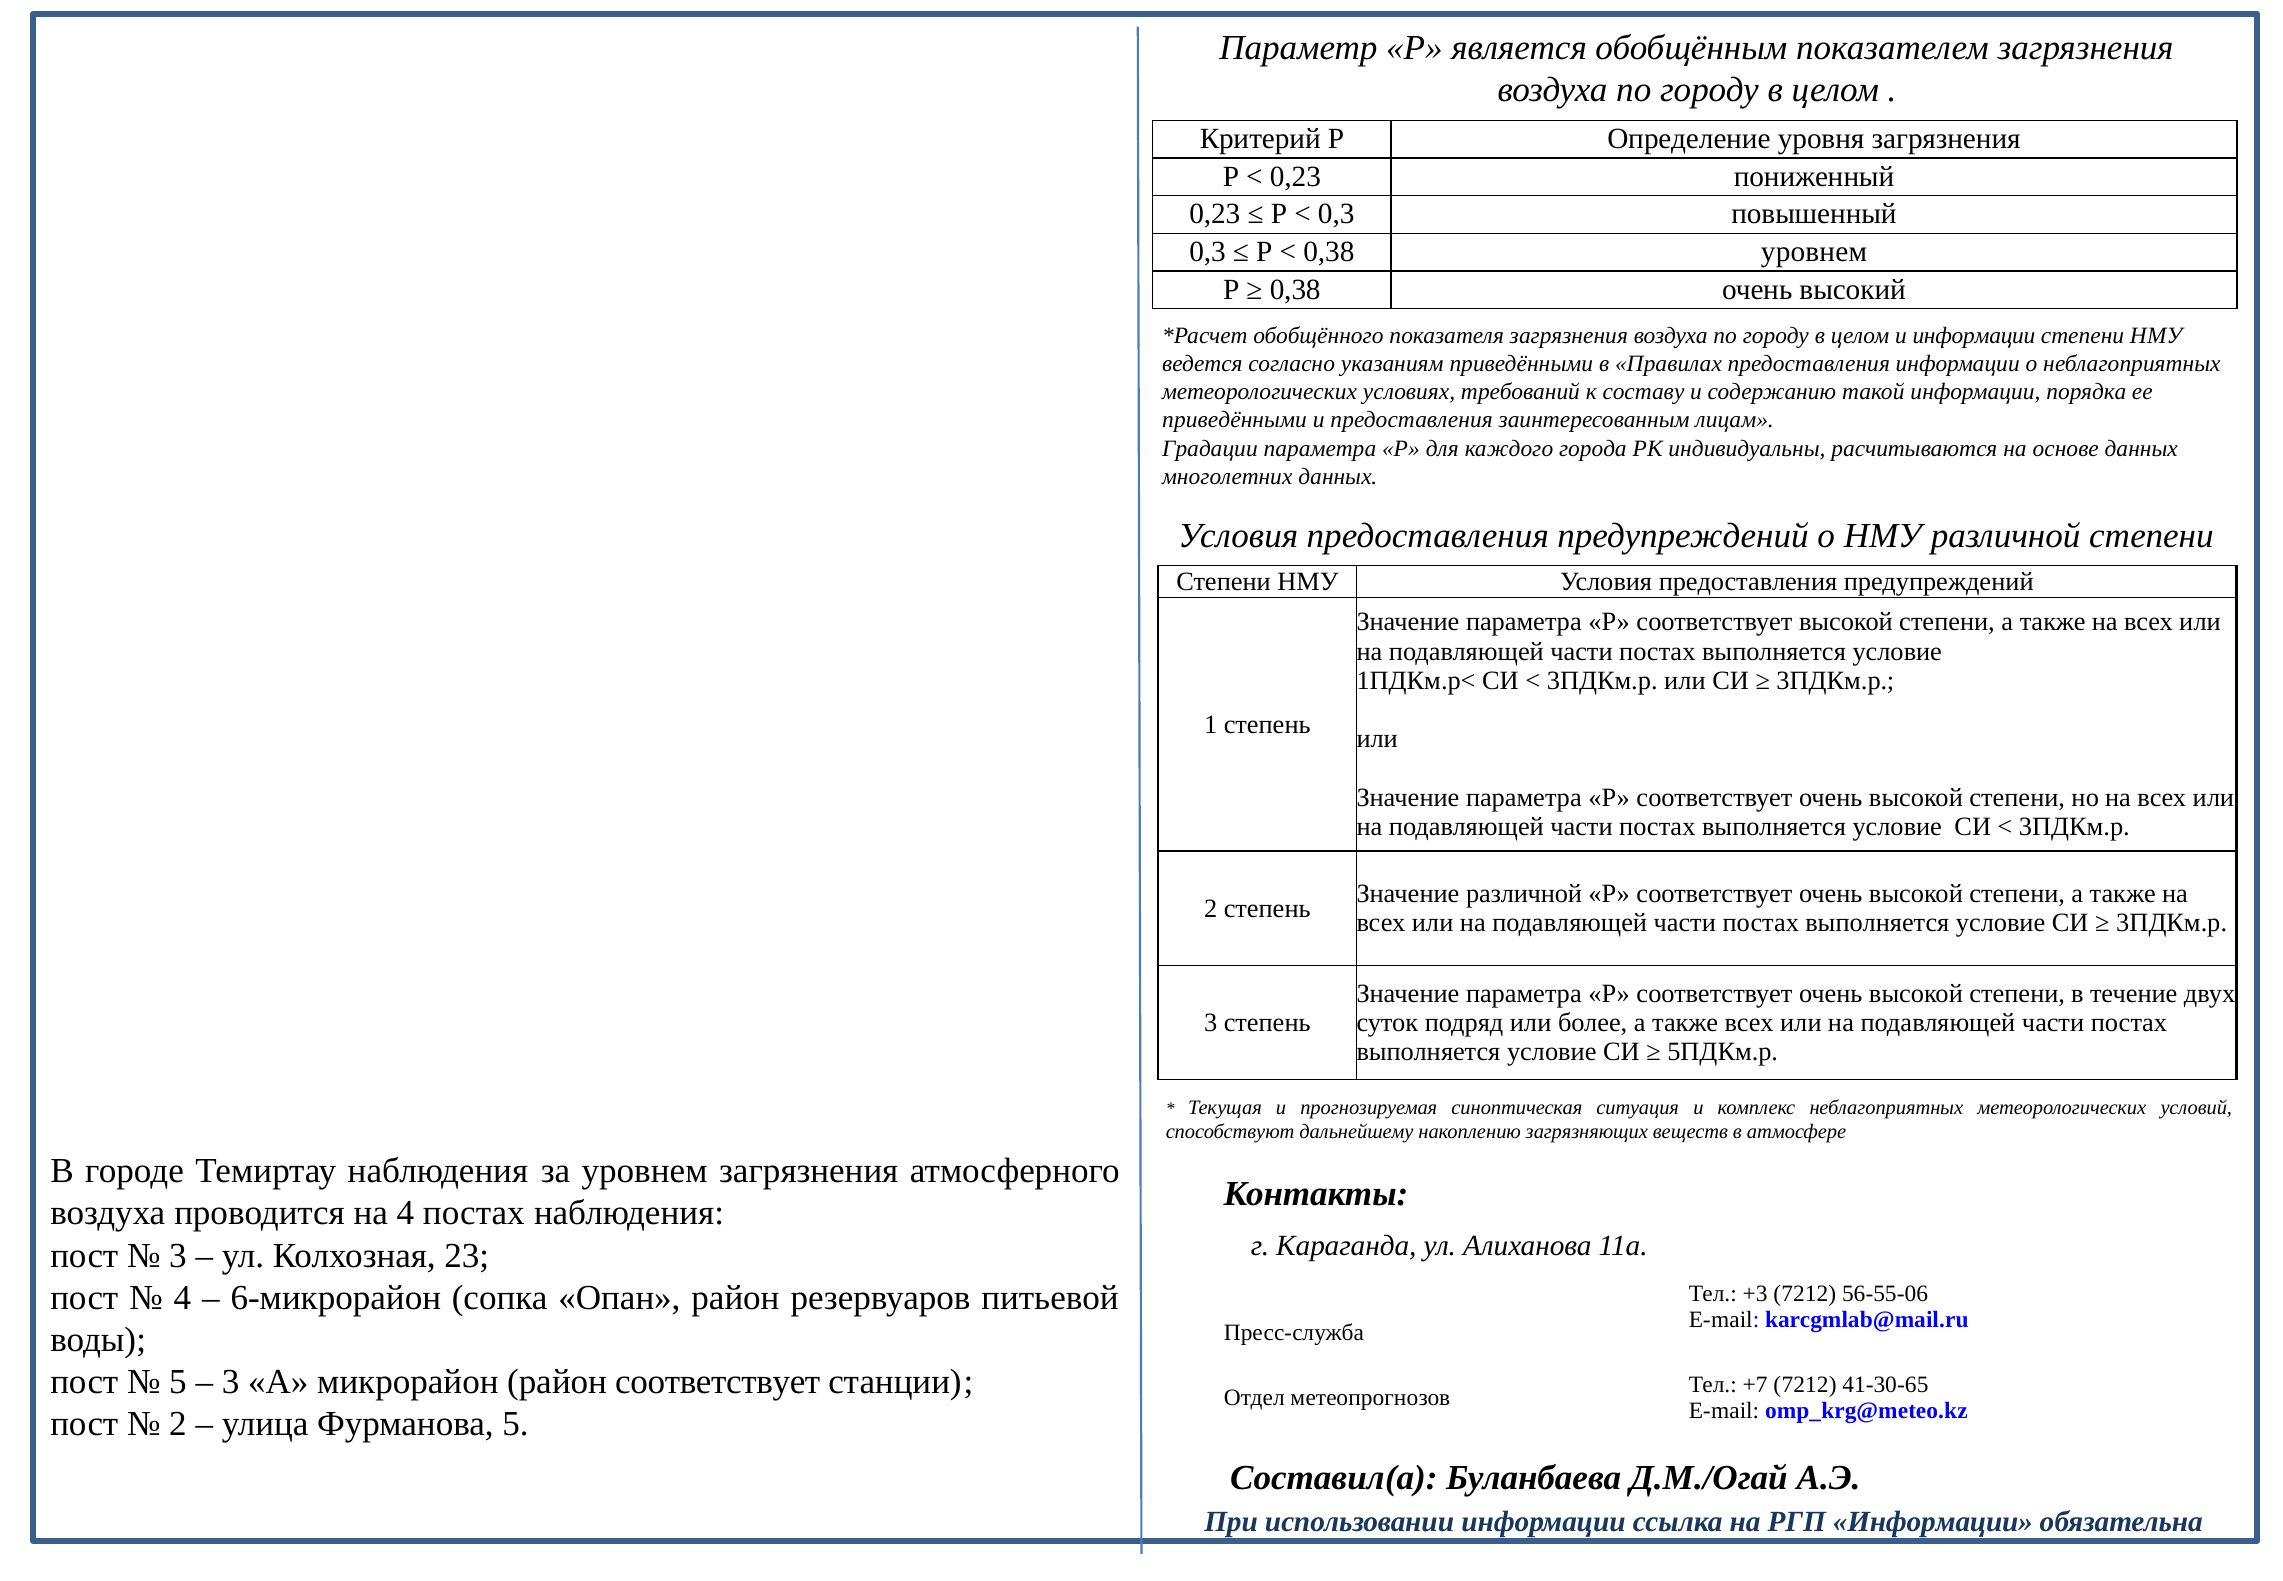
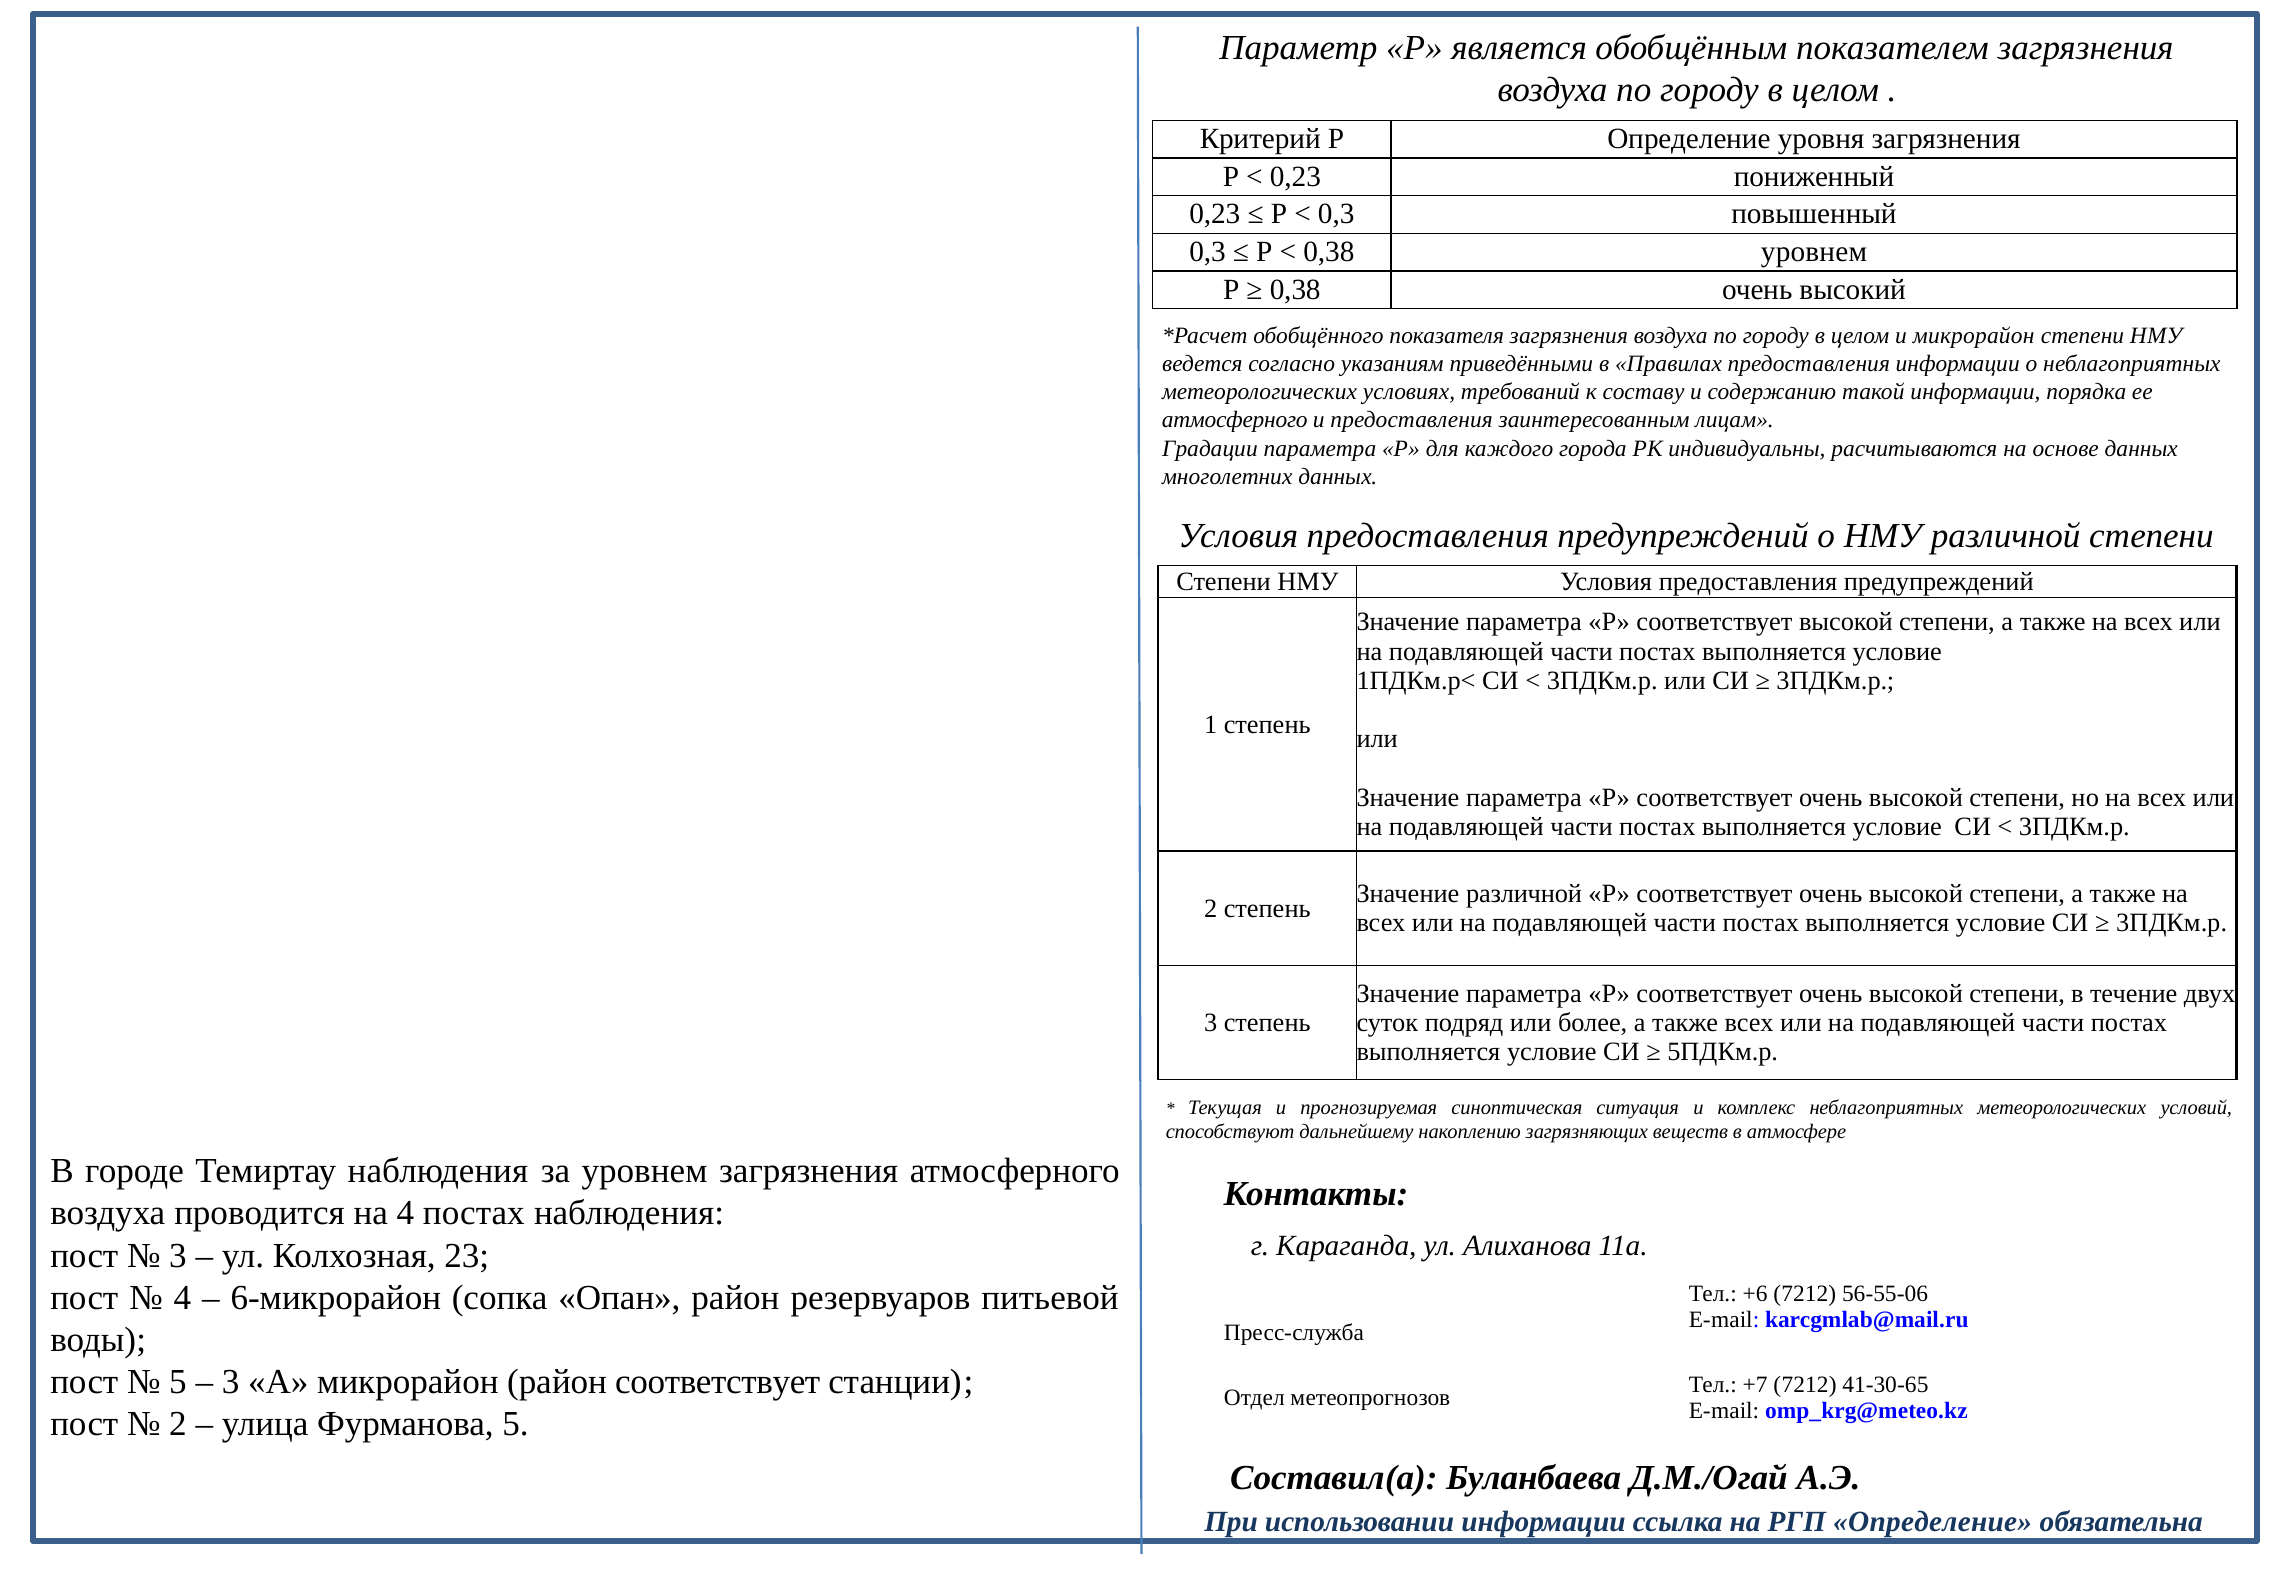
и информации: информации -> микрорайон (1974, 336)
приведёнными: приведёнными -> атмосферного (1235, 420)
+3: +3 -> +6 (1755, 1293)
РГП Информации: Информации -> Определение (1933, 1522)
